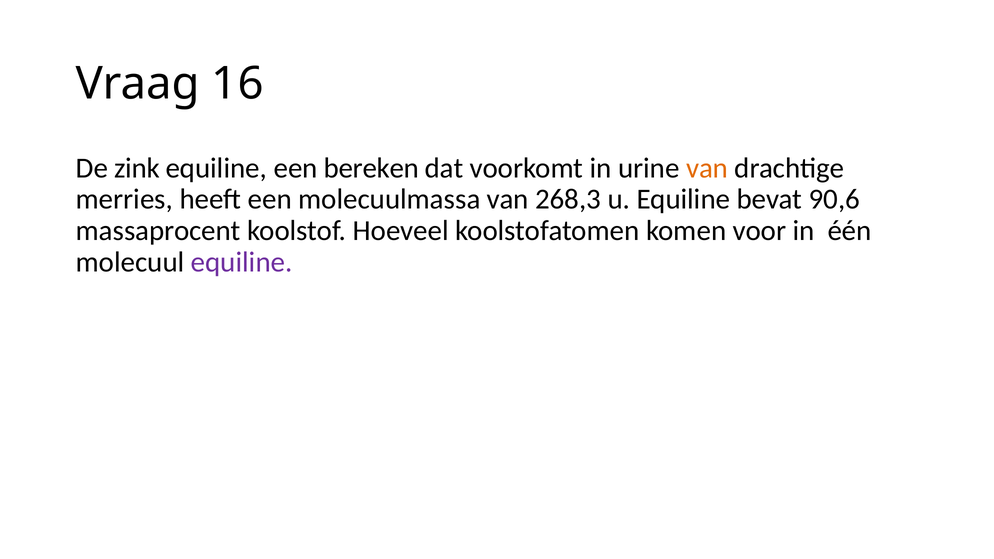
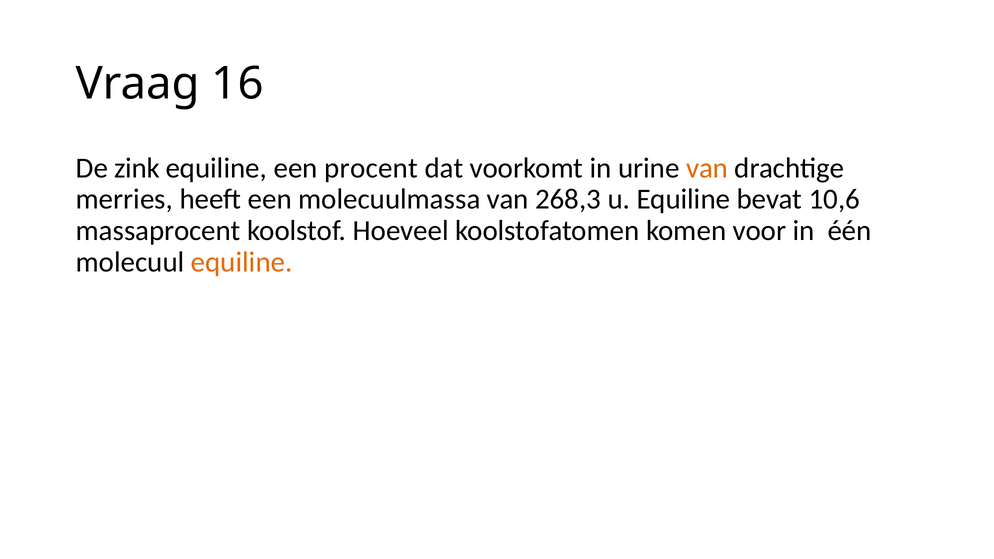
bereken: bereken -> procent (371, 168)
90,6: 90,6 -> 10,6 (834, 199)
equiline colour: purple -> orange (242, 262)
